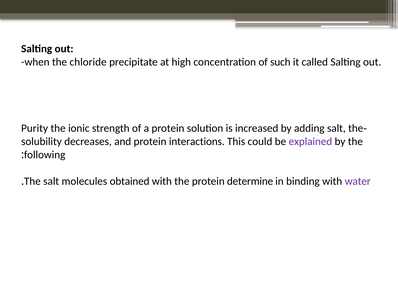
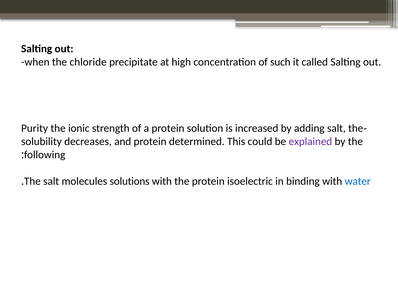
interactions: interactions -> determined (197, 142)
obtained: obtained -> solutions (130, 182)
determine: determine -> isoelectric (250, 182)
water colour: purple -> blue (358, 182)
